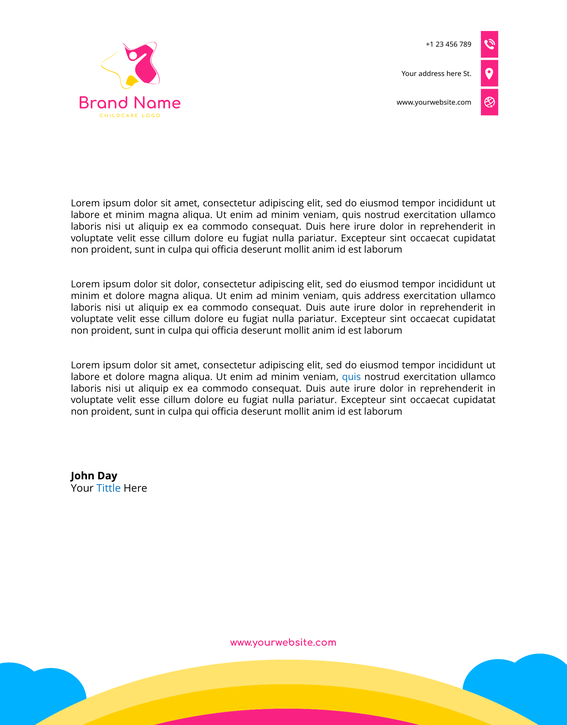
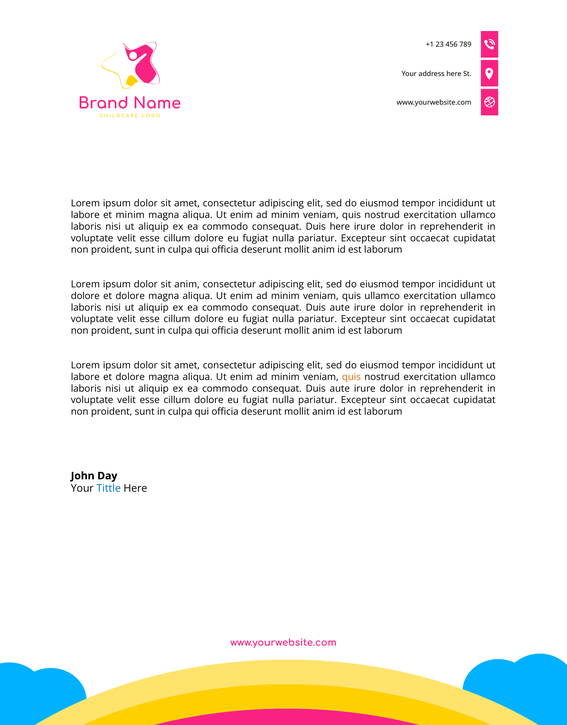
sit dolor: dolor -> anim (187, 284)
minim: minim -> dolore (85, 296)
quis address: address -> ullamco (382, 296)
quis colour: blue -> orange (351, 377)
